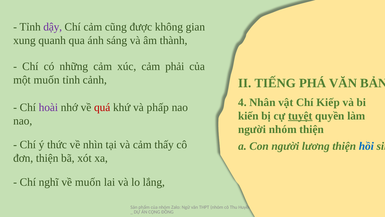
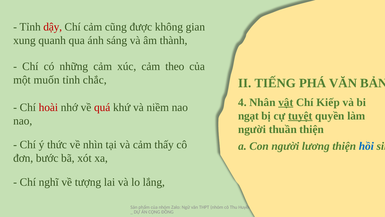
dậy colour: purple -> red (53, 27)
phải: phải -> theo (175, 66)
cảnh: cảnh -> chắc (95, 80)
vật underline: none -> present (286, 102)
hoài colour: purple -> red (48, 107)
phấp: phấp -> niềm (158, 107)
kiến: kiến -> ngạt (248, 116)
người nhóm: nhóm -> thuần (283, 129)
đơn thiện: thiện -> bước (47, 158)
về muốn: muốn -> tượng (88, 182)
